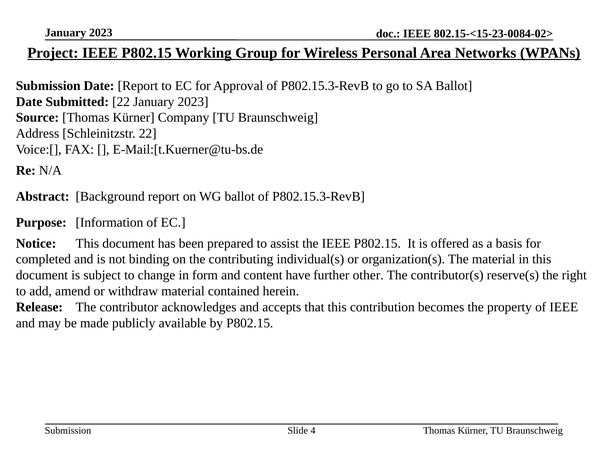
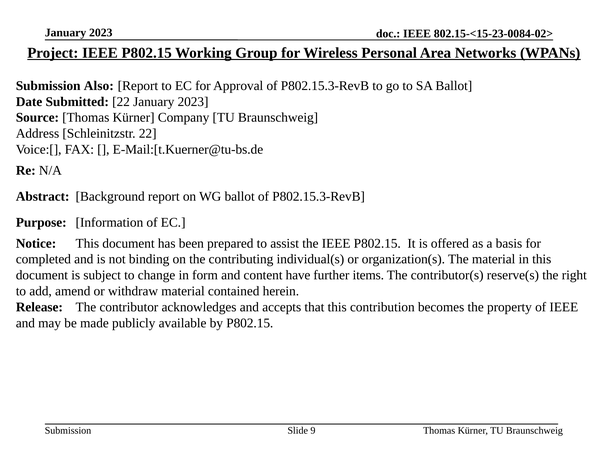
Submission Date: Date -> Also (99, 86)
other: other -> items (368, 275)
4: 4 -> 9 (313, 430)
